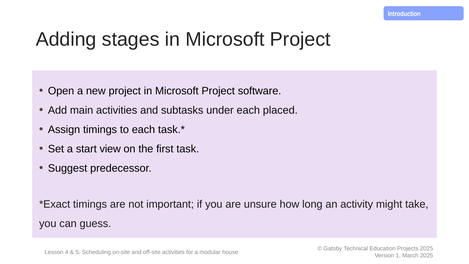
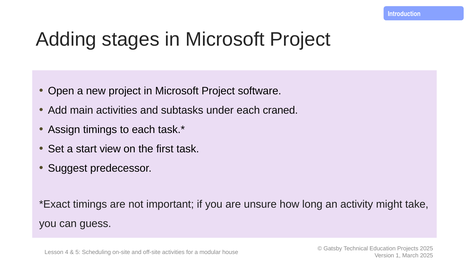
placed: placed -> craned (280, 110)
